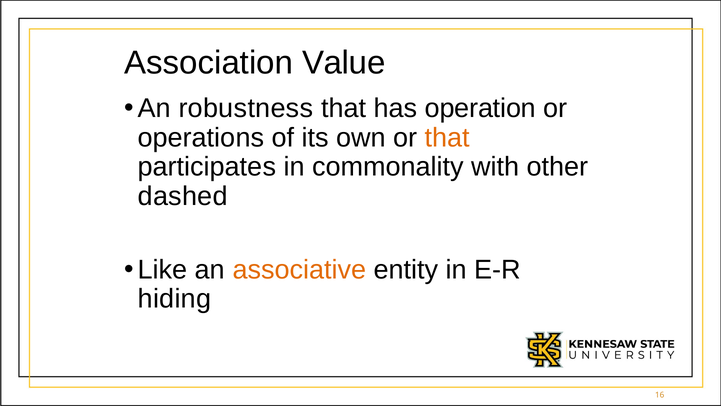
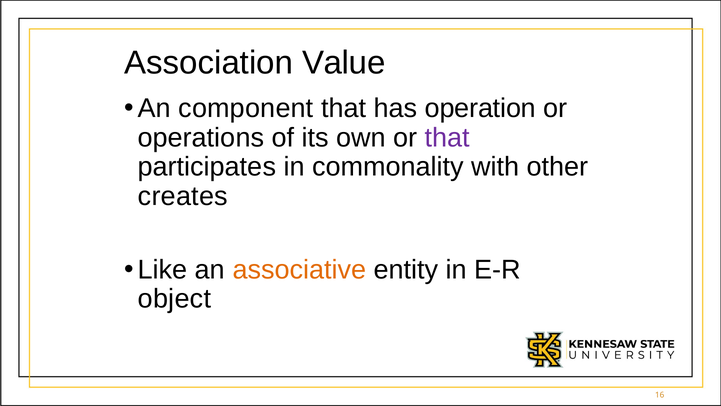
robustness: robustness -> component (246, 108)
that colour: orange -> purple (447, 137)
dashed: dashed -> creates (183, 196)
hiding: hiding -> object (175, 299)
